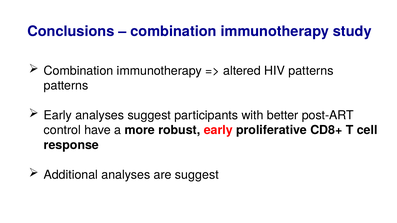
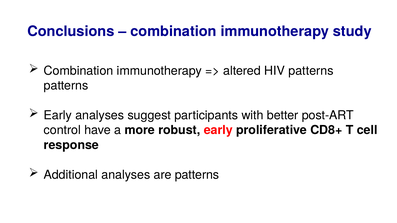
are suggest: suggest -> patterns (197, 175)
